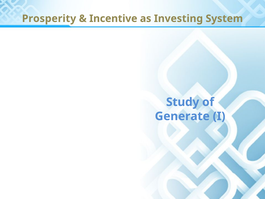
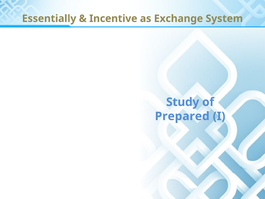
Prosperity: Prosperity -> Essentially (49, 19)
Investing: Investing -> Exchange (178, 19)
Generate: Generate -> Prepared (182, 116)
